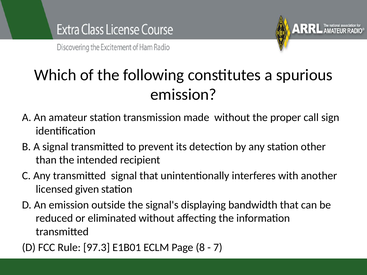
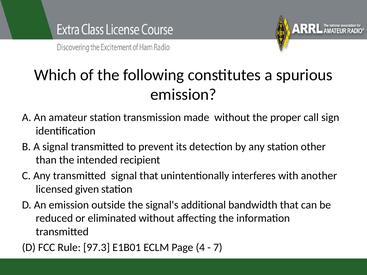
displaying: displaying -> additional (203, 205)
8: 8 -> 4 (200, 248)
